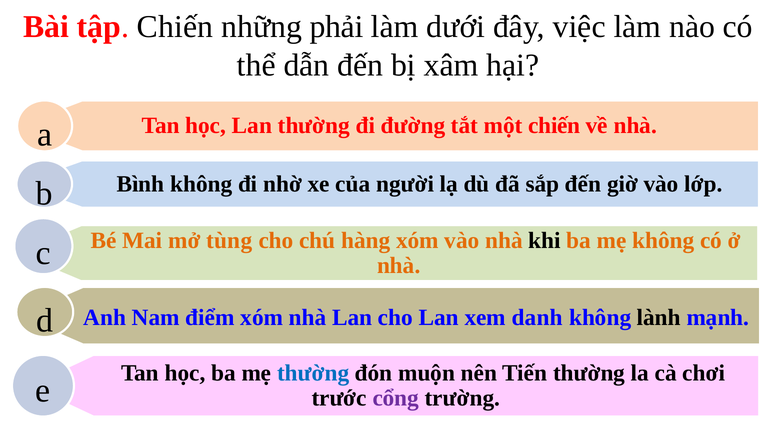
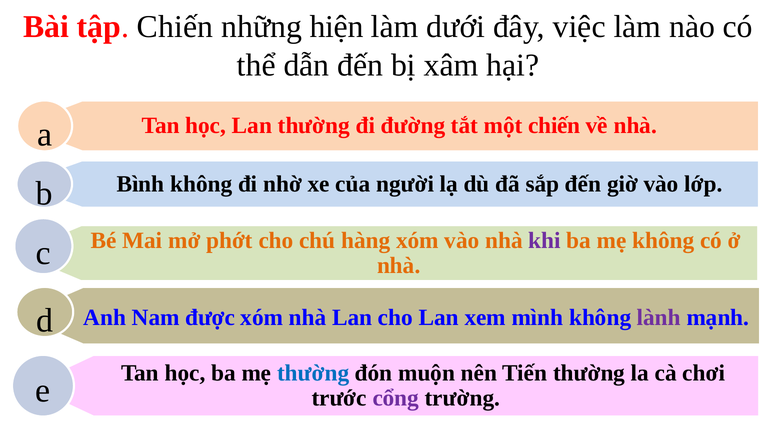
phải: phải -> hiện (337, 27)
tùng: tùng -> phớt (229, 241)
khi colour: black -> purple (545, 241)
điểm: điểm -> được (210, 317)
danh: danh -> mình (537, 317)
lành colour: black -> purple (659, 317)
